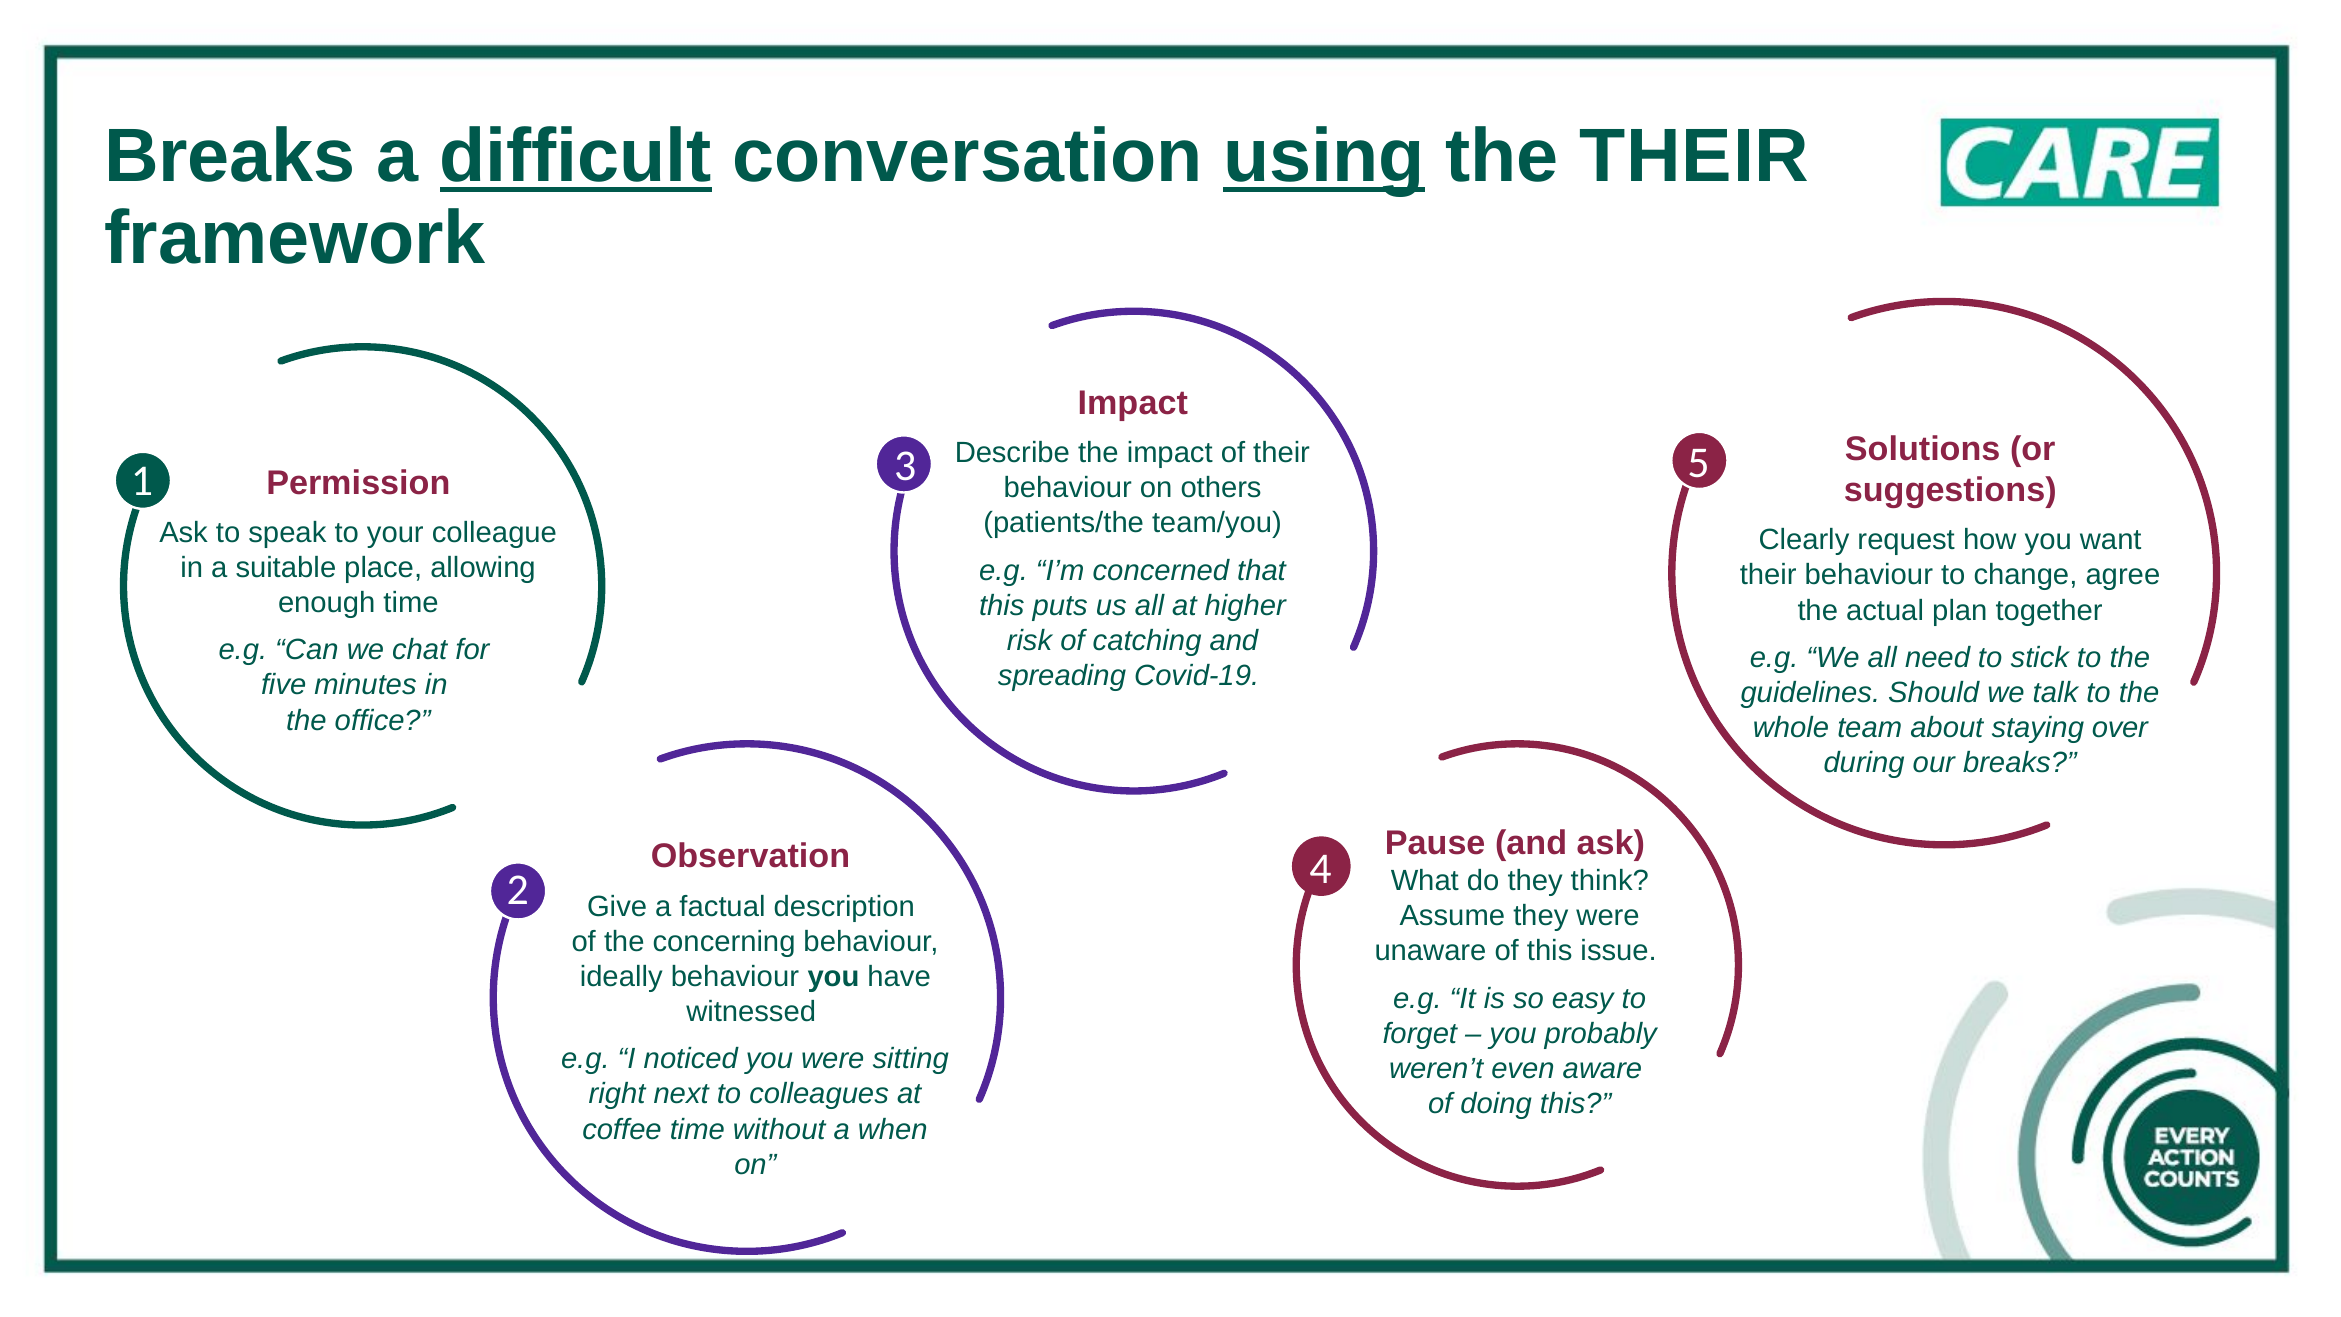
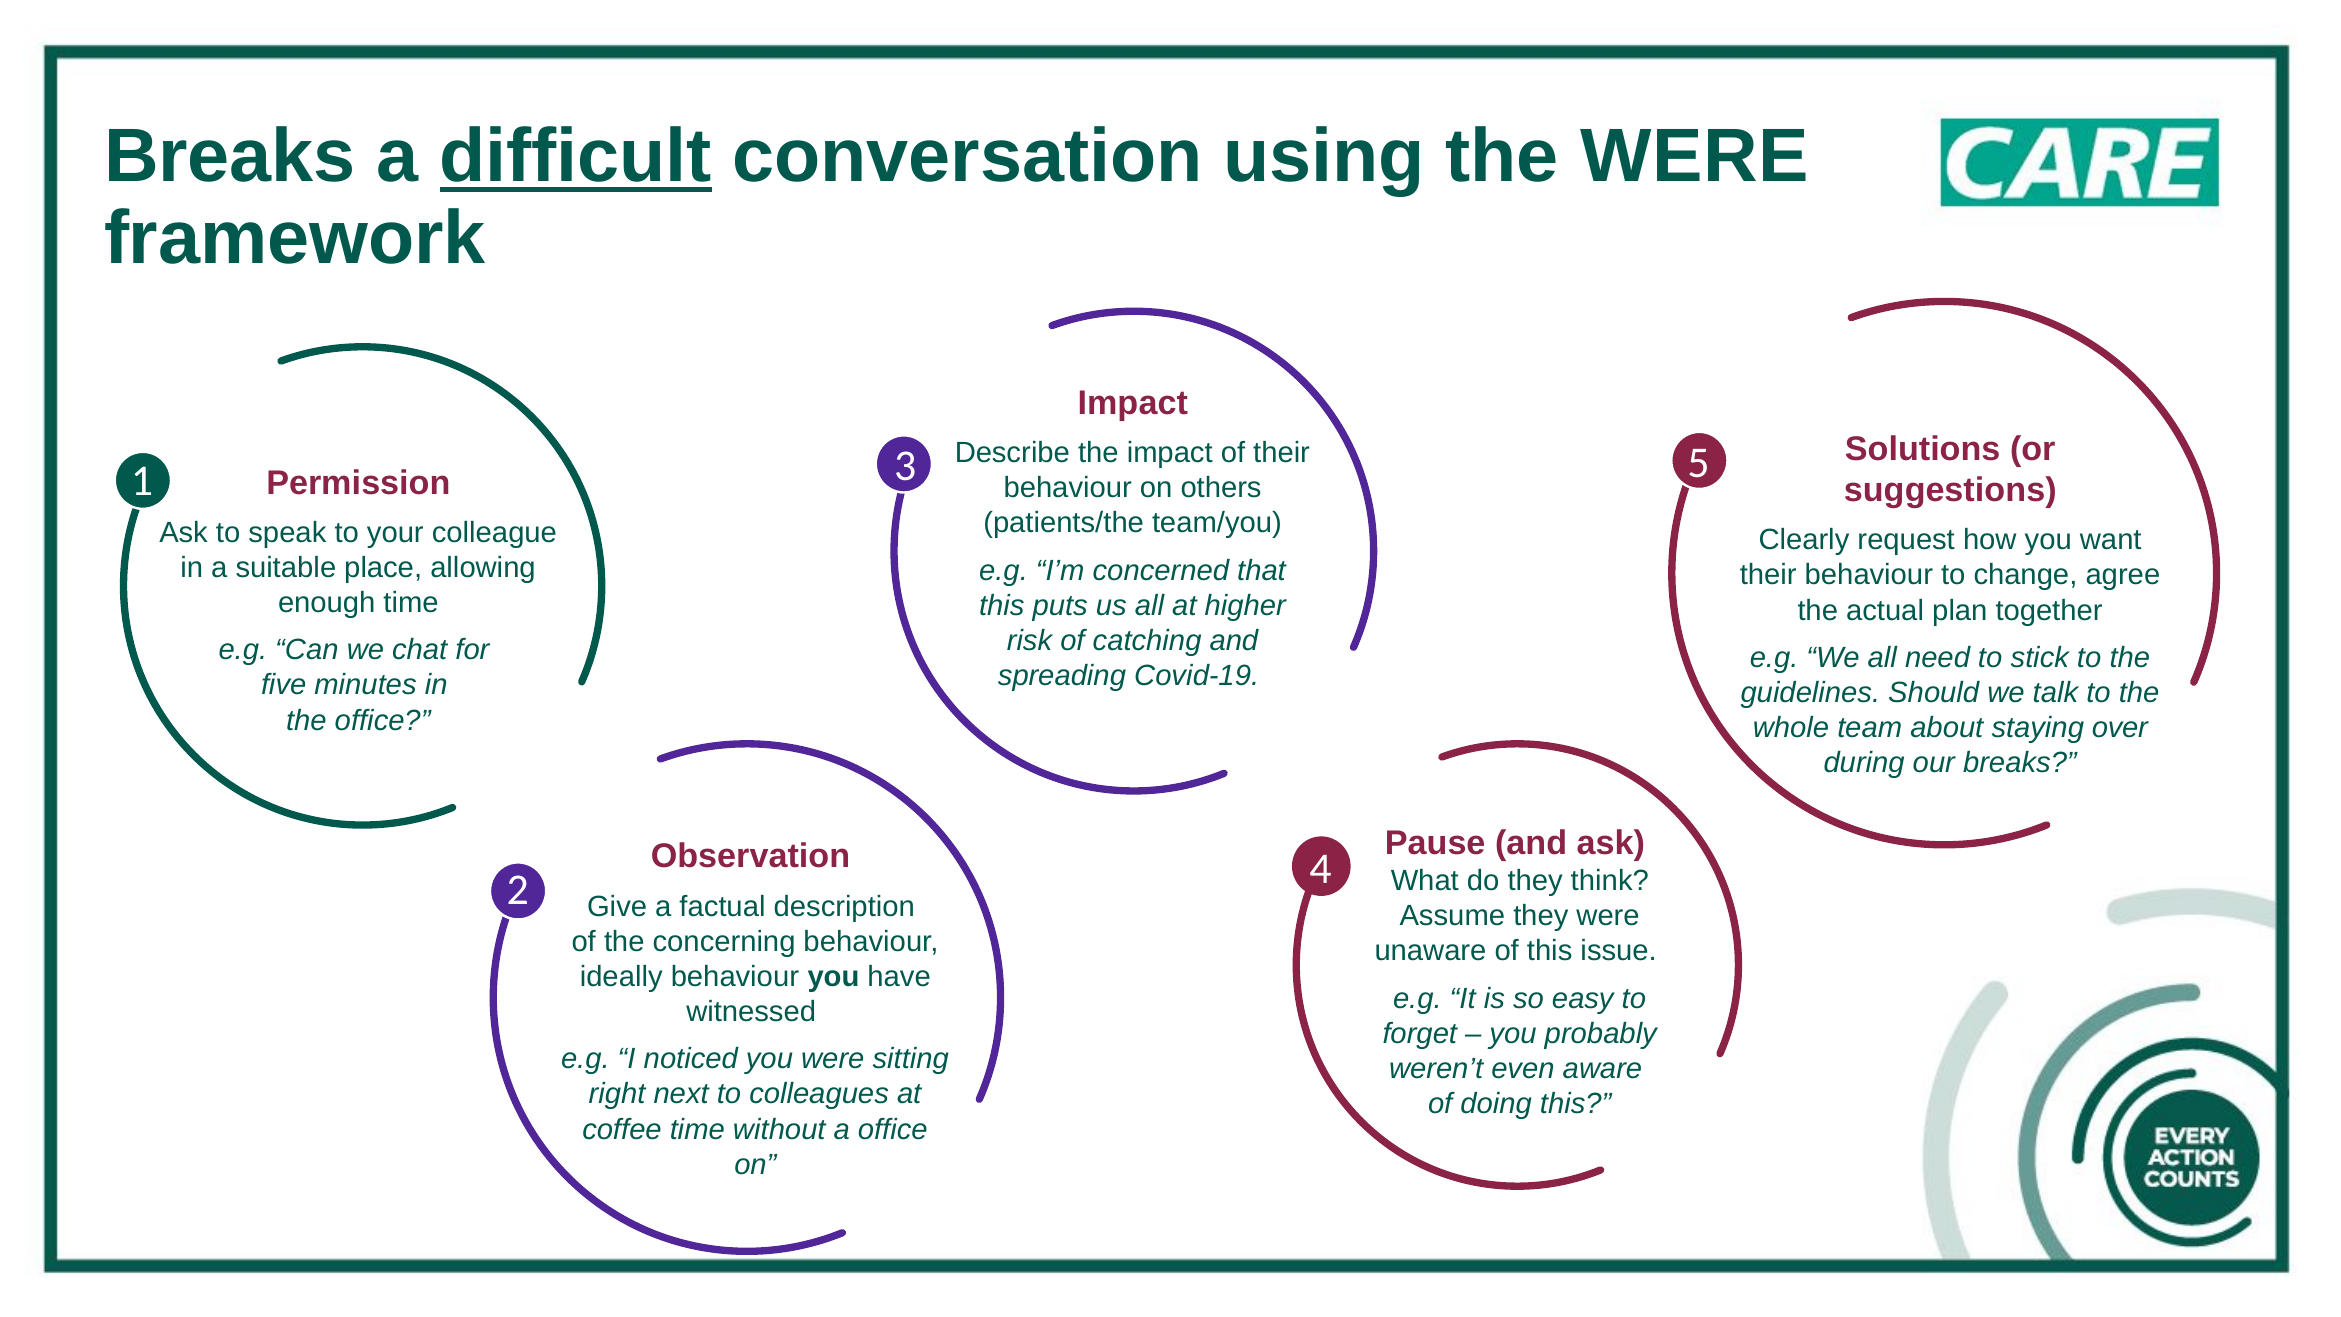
using underline: present -> none (1324, 157)
the THEIR: THEIR -> WERE (1695, 157)
when: when -> office (893, 1129)
